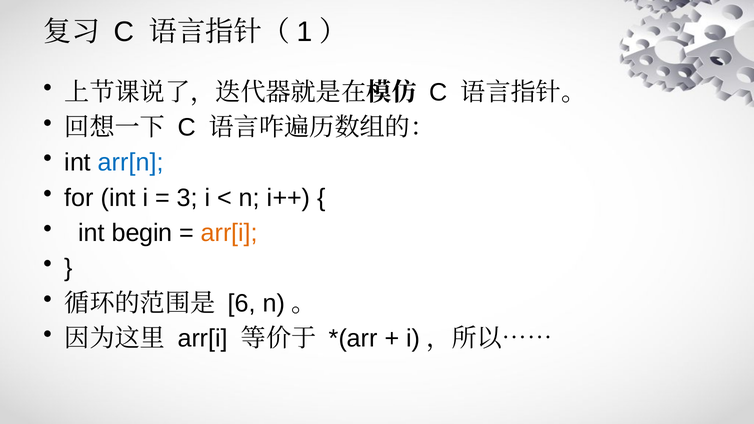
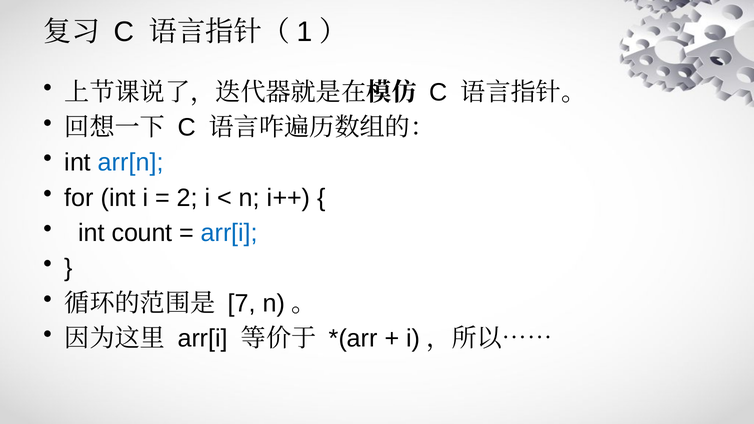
3: 3 -> 2 (187, 198)
begin: begin -> count (142, 233)
arr[i colour: orange -> blue (229, 233)
6: 6 -> 7 (242, 303)
